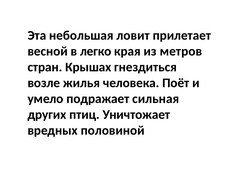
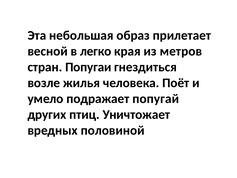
ловит: ловит -> образ (133, 35)
Крышах: Крышах -> Попугаи (88, 67)
сильная: сильная -> попугай (156, 99)
